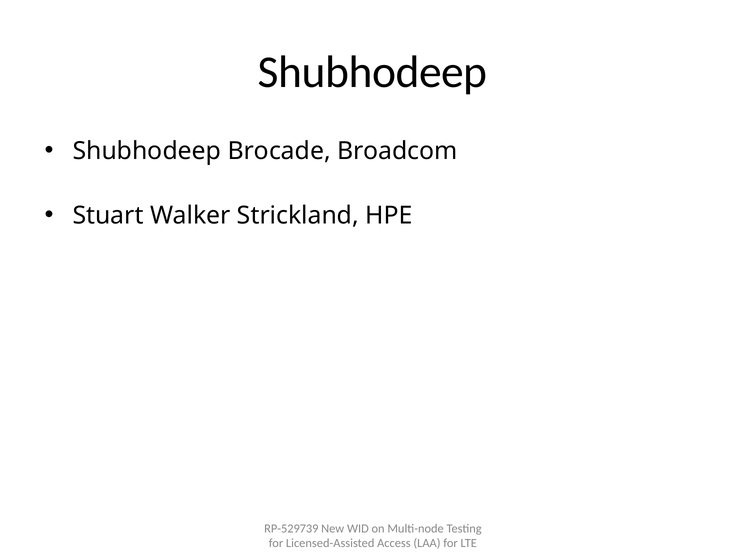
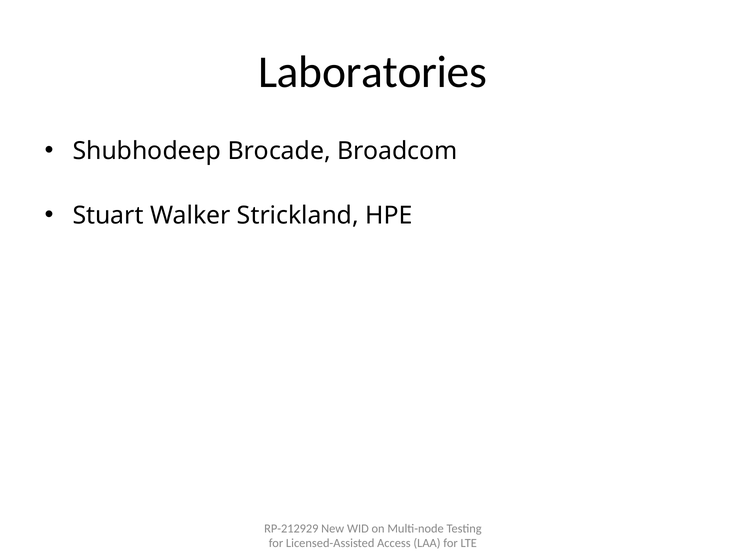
Shubhodeep: Shubhodeep -> Laboratories (373, 72)
RP-529739: RP-529739 -> RP-212929 (291, 528)
